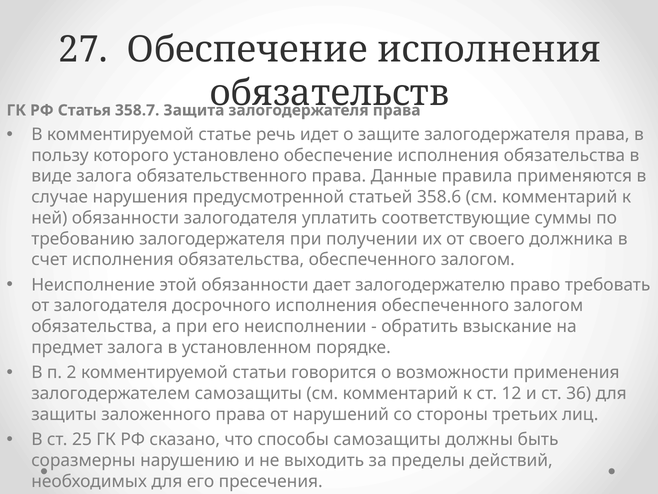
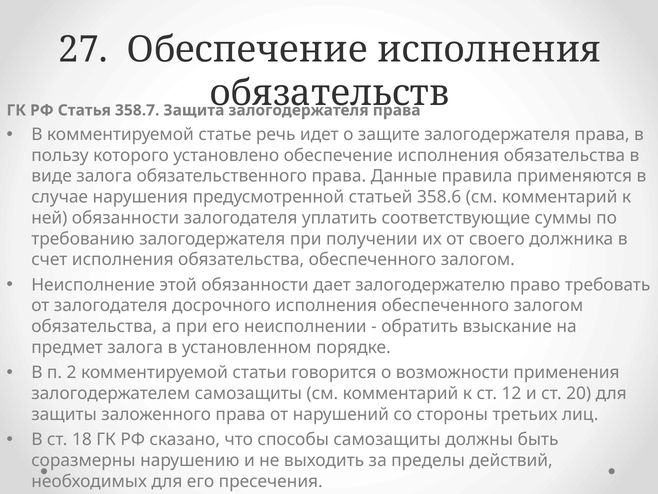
36: 36 -> 20 (579, 393)
25: 25 -> 18 (82, 439)
